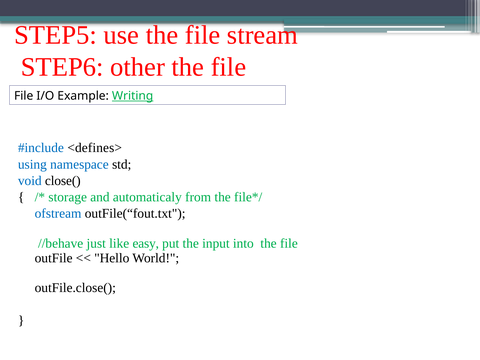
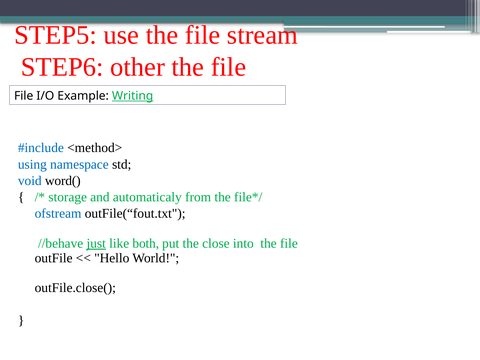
<defines>: <defines> -> <method> (95, 148)
close(: close( -> word( (63, 181)
just underline: none -> present (96, 243)
easy: easy -> both (146, 243)
input: input -> close (216, 243)
